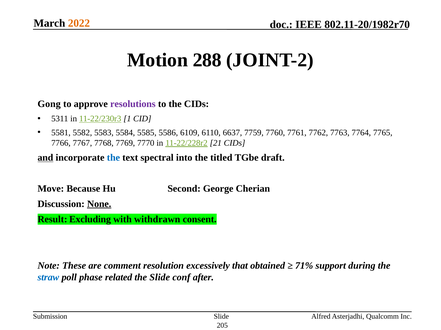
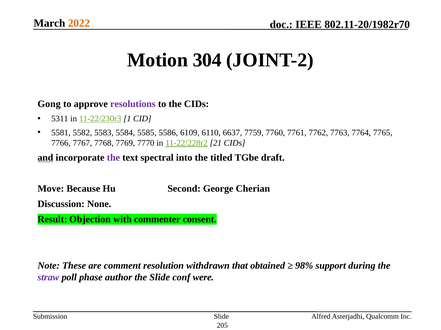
288: 288 -> 304 (207, 60)
the colour: blue -> purple (113, 158)
None underline: present -> none (99, 204)
Excluding: Excluding -> Objection (90, 220)
withdrawn: withdrawn -> commenter (157, 220)
excessively: excessively -> withdrawn (208, 266)
71%: 71% -> 98% (304, 266)
straw colour: blue -> purple (48, 278)
related: related -> author (119, 278)
after: after -> were (203, 278)
